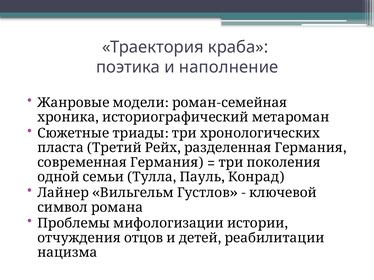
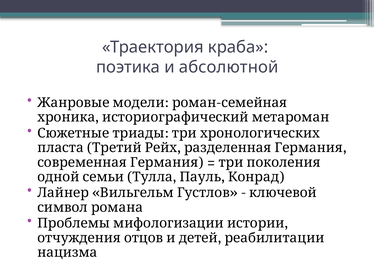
наполнение: наполнение -> абсолютной (229, 67)
